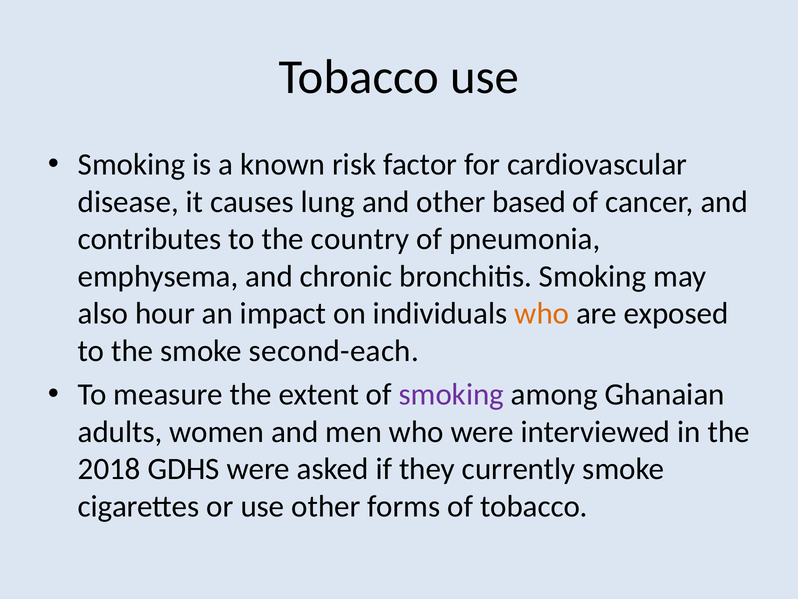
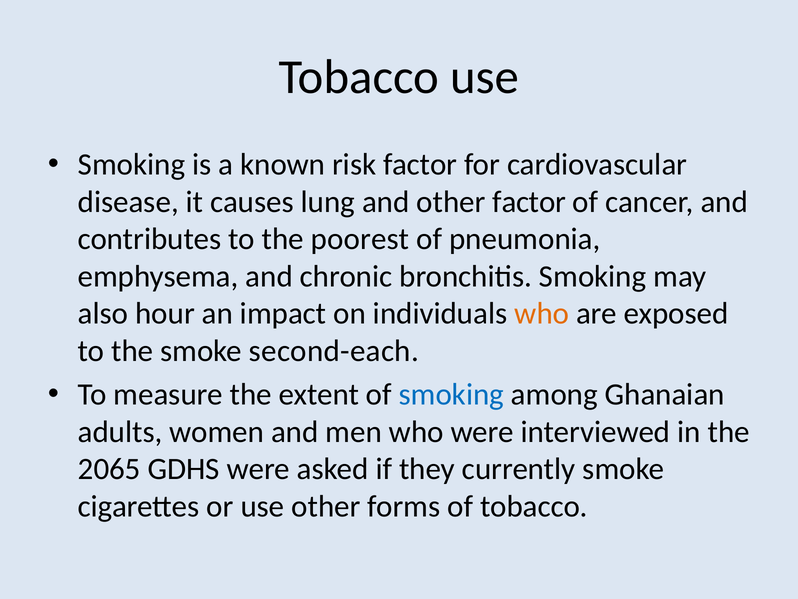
other based: based -> factor (529, 202)
country: country -> poorest (360, 239)
smoking colour: purple -> blue (451, 394)
2018: 2018 -> 2065 (109, 469)
